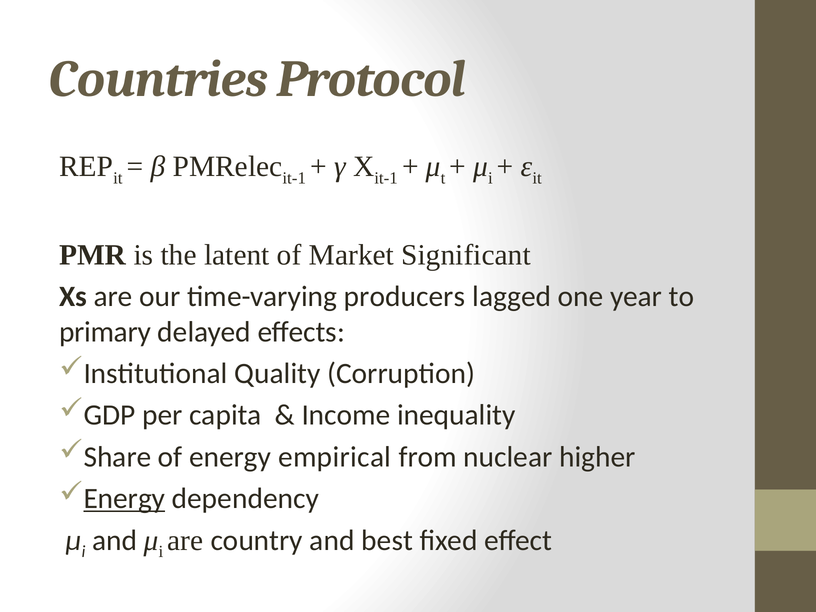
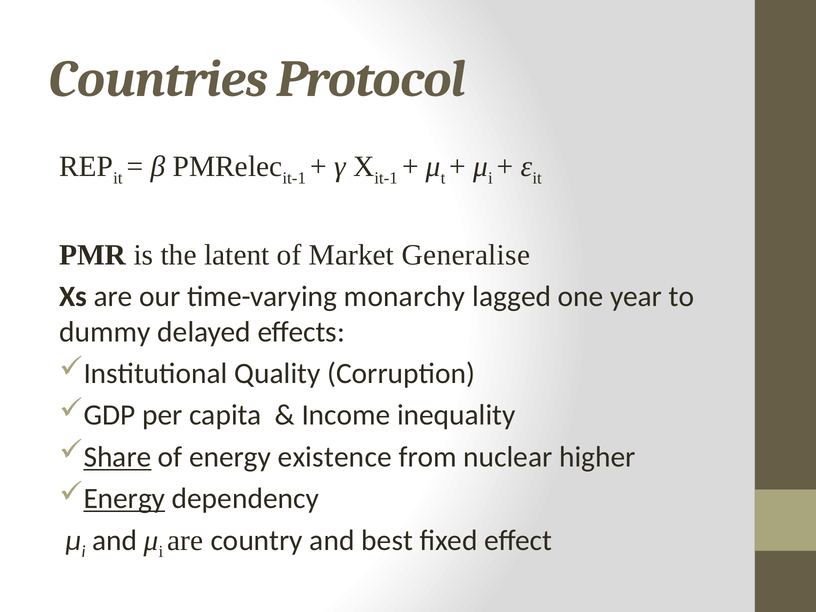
Significant: Significant -> Generalise (466, 255)
producers: producers -> monarchy (404, 297)
primary: primary -> dummy (105, 332)
Share underline: none -> present (117, 457)
empirical: empirical -> existence (335, 457)
